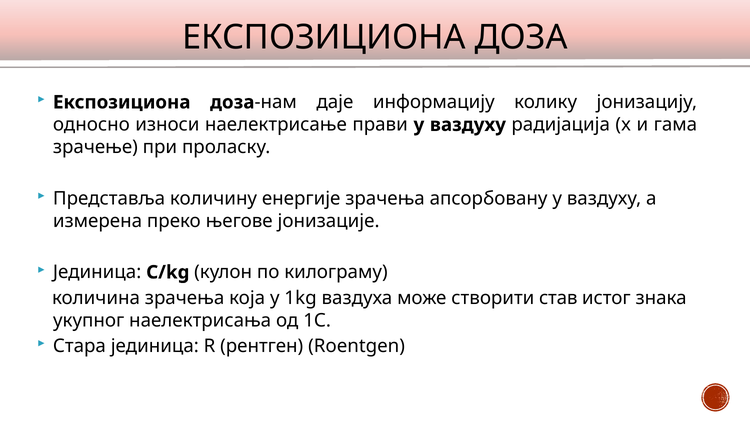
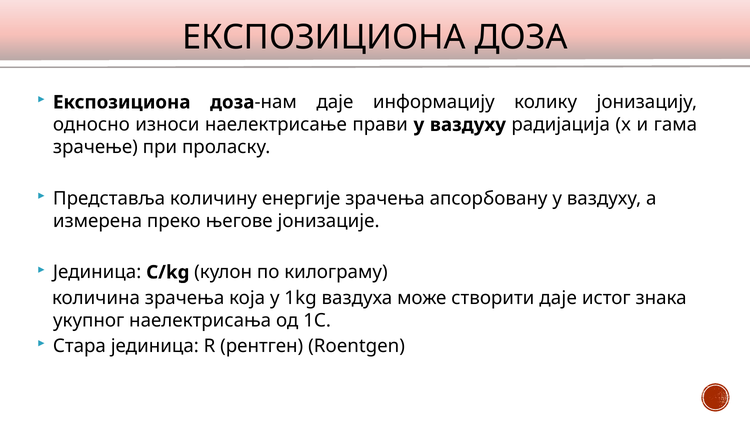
створити став: став -> даје (558, 298)
